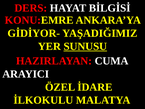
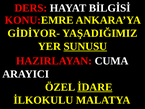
İDARE underline: none -> present (95, 87)
